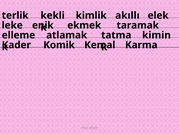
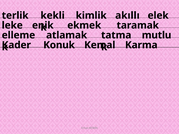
kimin: kimin -> mutlu (157, 35)
Komik: Komik -> Konuk (59, 45)
